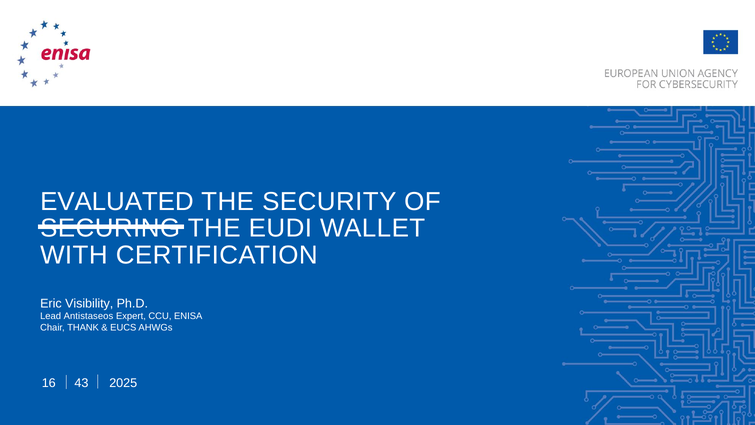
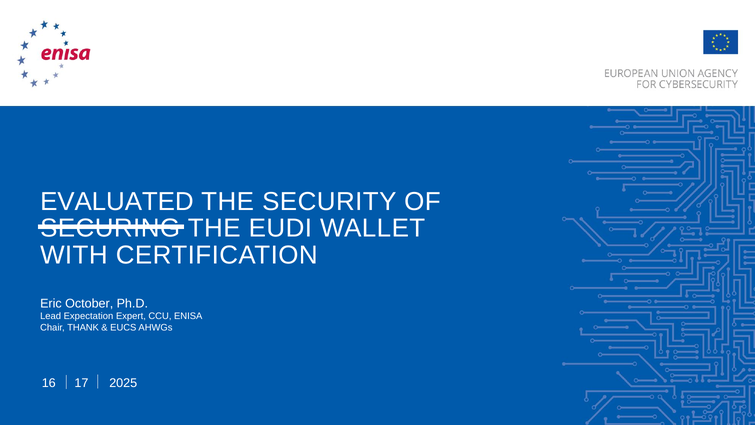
Visibility: Visibility -> October (89, 303)
Antistaseos: Antistaseos -> Expectation (88, 316)
43: 43 -> 17 (81, 383)
